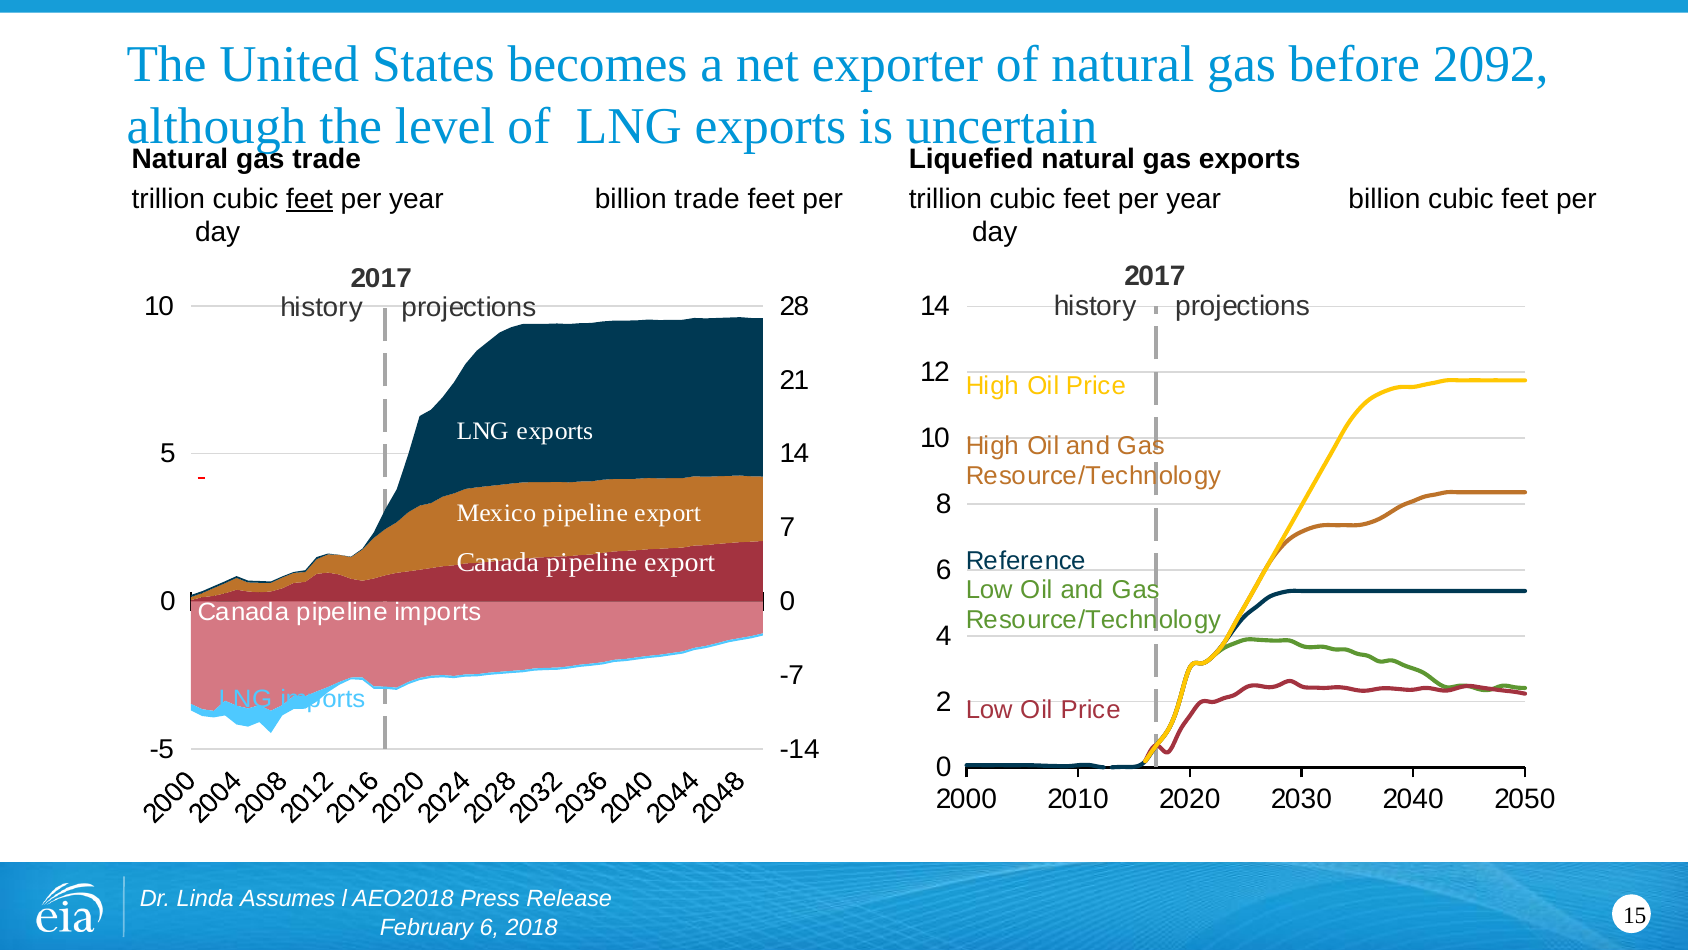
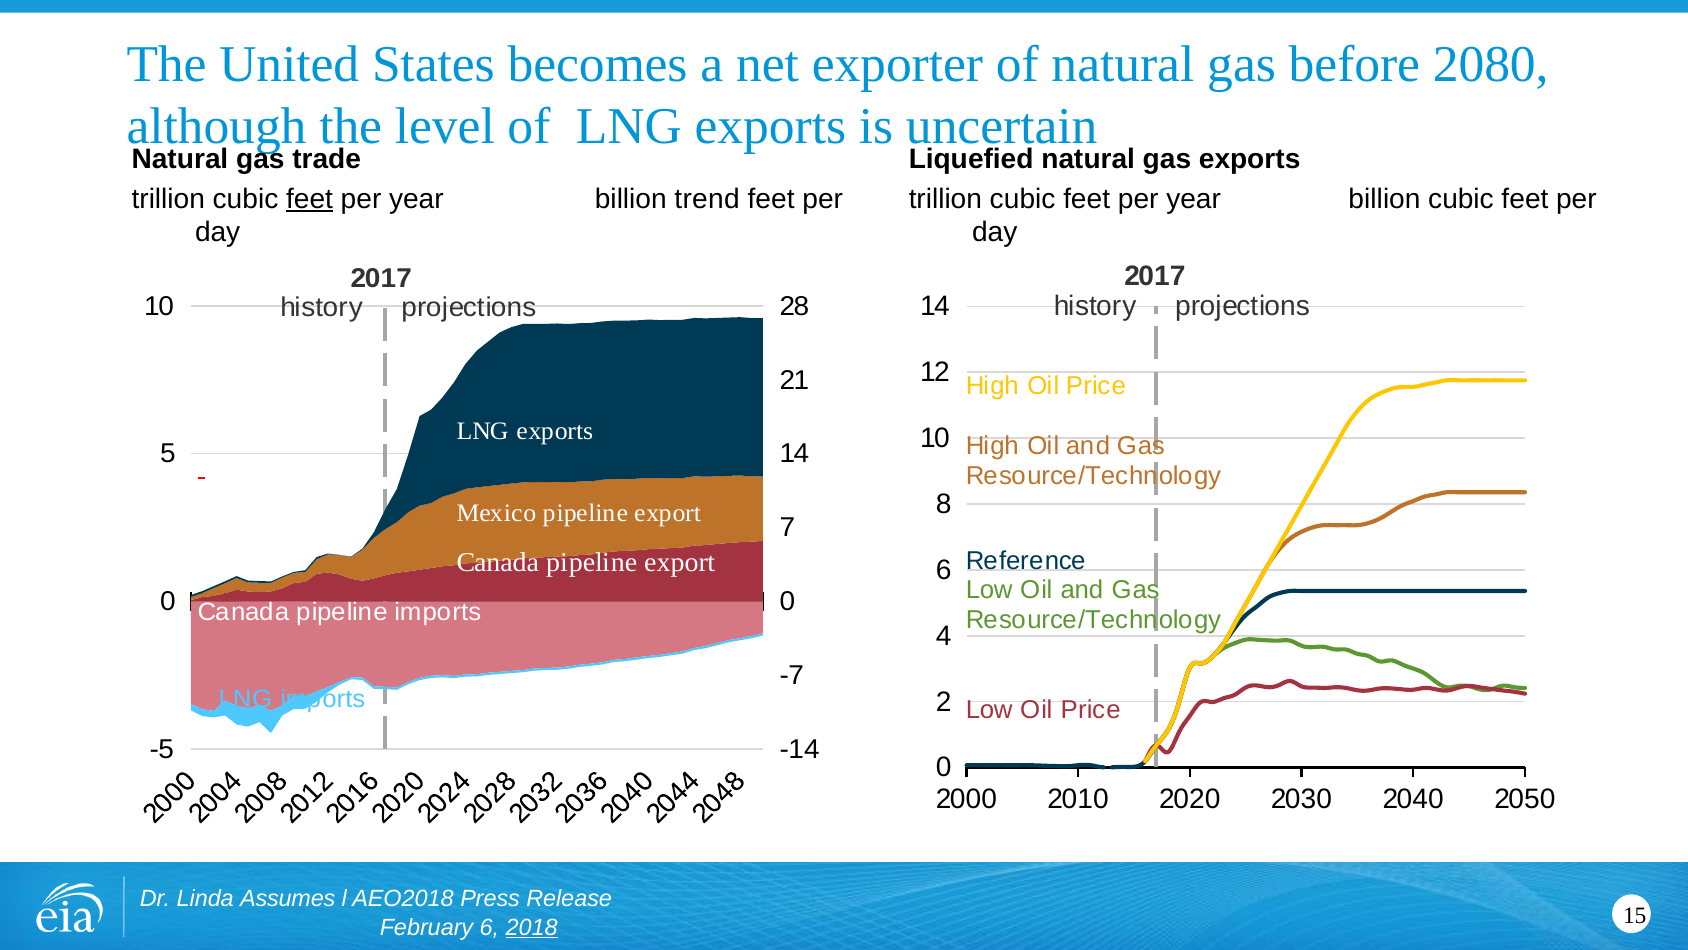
2092: 2092 -> 2080 (1491, 65)
billion trade: trade -> trend (707, 199)
2018 underline: none -> present (532, 927)
